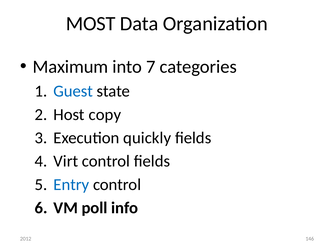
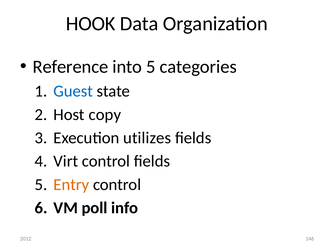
MOST: MOST -> HOOK (91, 24)
Maximum: Maximum -> Reference (70, 67)
into 7: 7 -> 5 (151, 67)
quickly: quickly -> utilizes (147, 138)
Entry colour: blue -> orange (71, 185)
